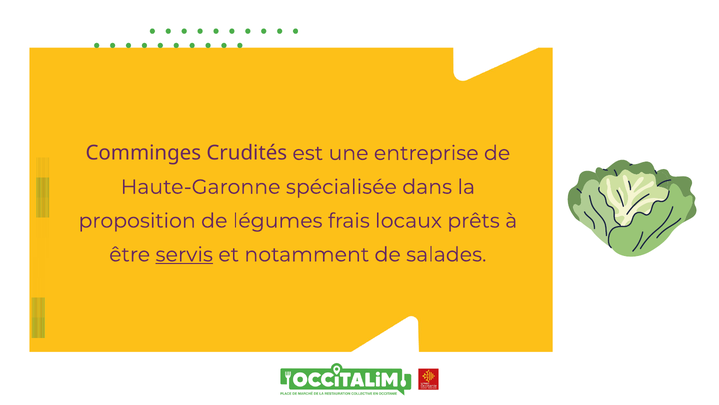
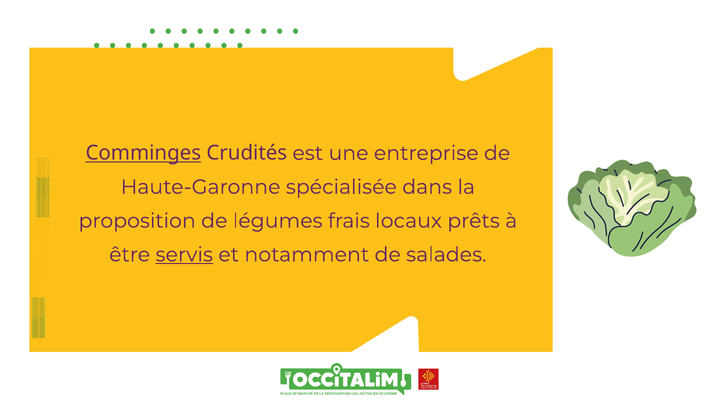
Comminges underline: none -> present (143, 153)
